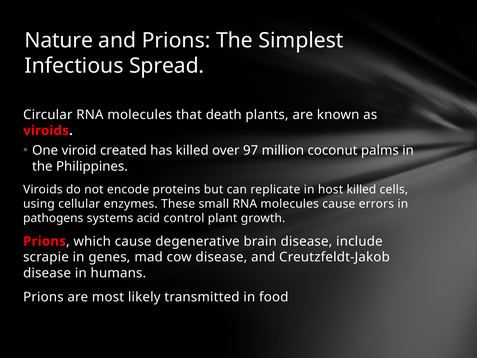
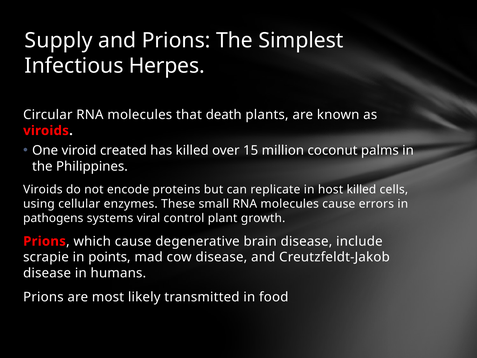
Nature: Nature -> Supply (59, 40)
Spread: Spread -> Herpes (167, 66)
97: 97 -> 15 (251, 150)
acid: acid -> viral (148, 218)
genes: genes -> points (109, 257)
